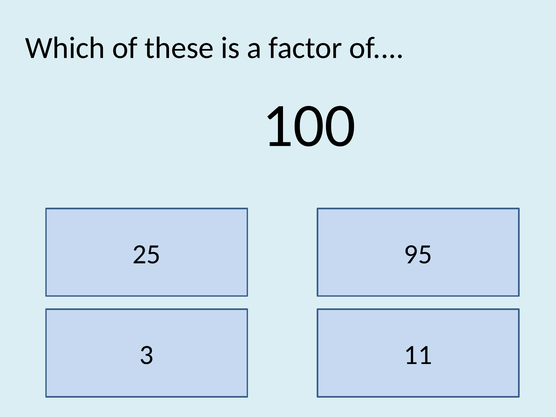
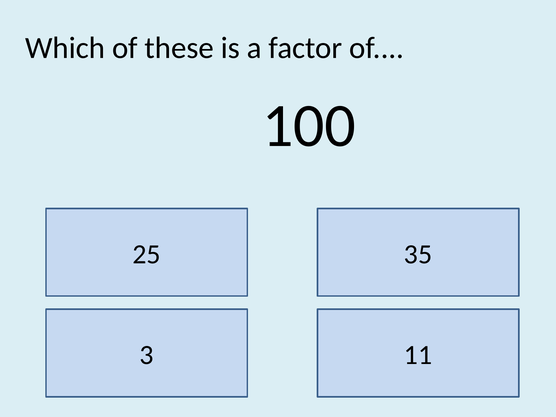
95: 95 -> 35 (418, 254)
